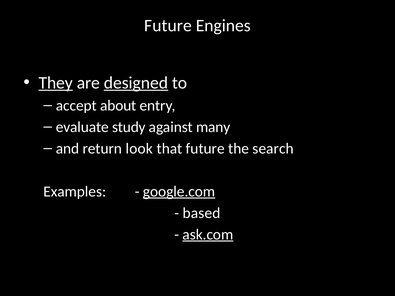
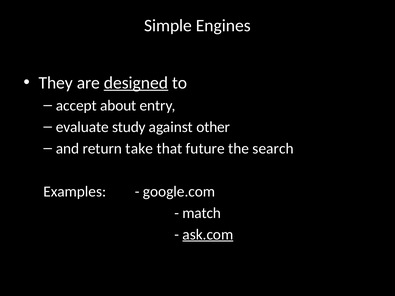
Future: Future -> Simple (168, 26)
They underline: present -> none (56, 83)
many: many -> other (213, 127)
look: look -> take (139, 149)
google.com underline: present -> none (179, 192)
based: based -> match (202, 213)
